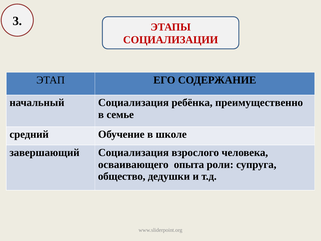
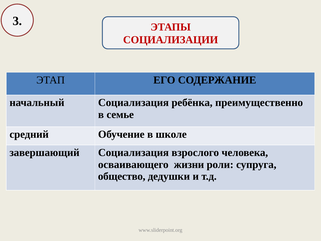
опыта: опыта -> жизни (189, 164)
